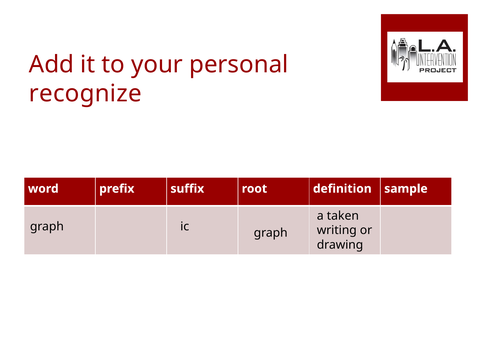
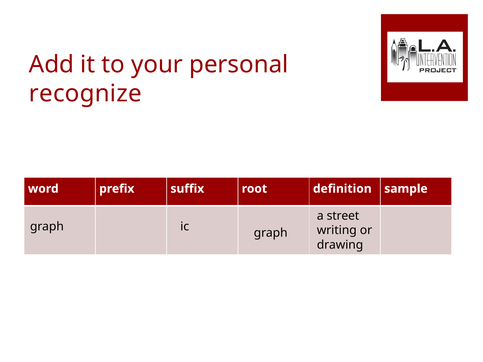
taken: taken -> street (343, 216)
